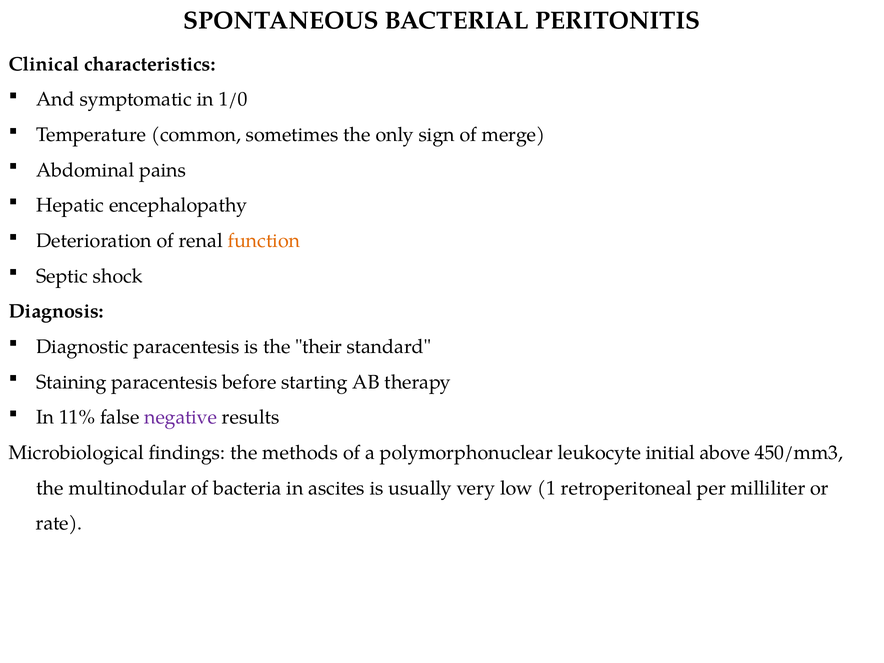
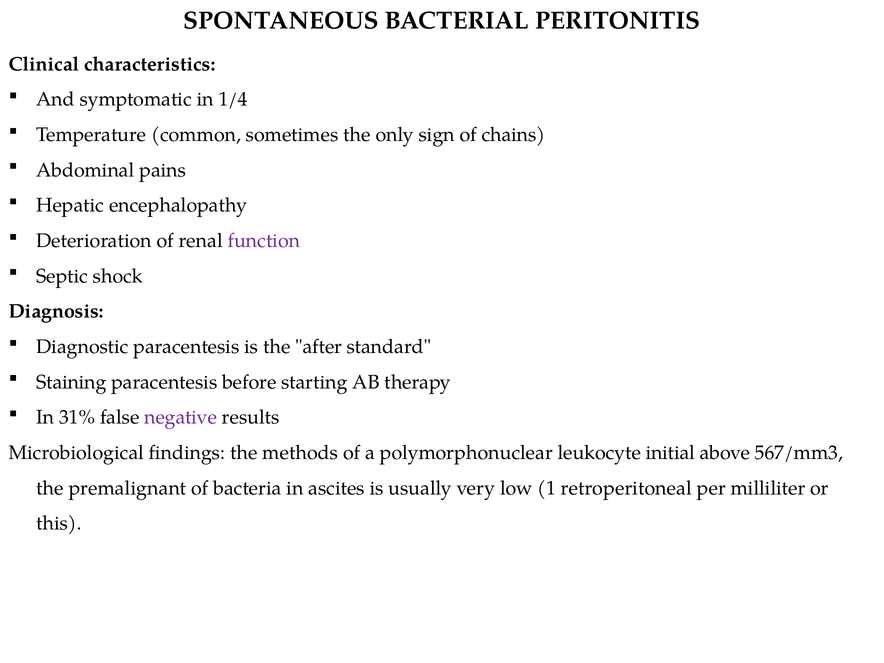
1/0: 1/0 -> 1/4 (233, 99)
merge: merge -> chains (513, 135)
function colour: orange -> purple (264, 241)
their: their -> after (319, 347)
11%: 11% -> 31% (77, 417)
450/mm3: 450/mm3 -> 567/mm3 (799, 453)
multinodular: multinodular -> premalignant (127, 488)
rate: rate -> this (59, 523)
